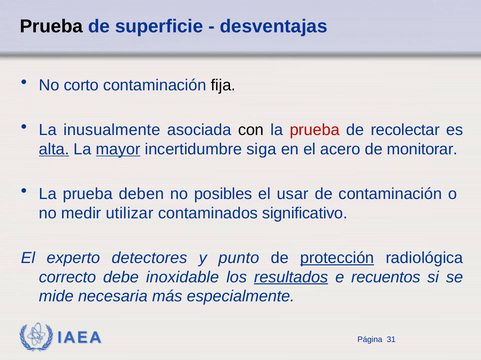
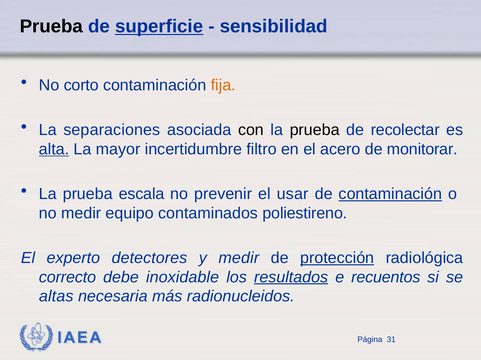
superficie underline: none -> present (159, 27)
desventajas: desventajas -> sensibilidad (274, 27)
fija colour: black -> orange (223, 85)
inusualmente: inusualmente -> separaciones (112, 130)
prueba colour: red -> black (315, 130)
mayor underline: present -> none (118, 149)
siga: siga -> filtro (262, 149)
deben: deben -> escala (142, 194)
posibles: posibles -> prevenir (223, 194)
contaminación underline: none -> present (390, 194)
utilizar: utilizar -> equipo (130, 214)
significativo: significativo -> poliestireno (305, 214)
y punto: punto -> medir (239, 258)
mide: mide -> altas (56, 297)
especialmente: especialmente -> radionucleidos (241, 297)
